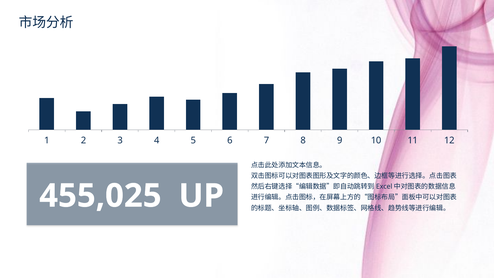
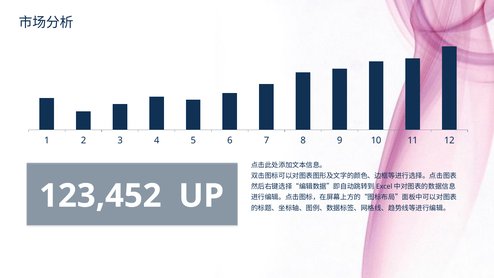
455,025: 455,025 -> 123,452 (100, 196)
